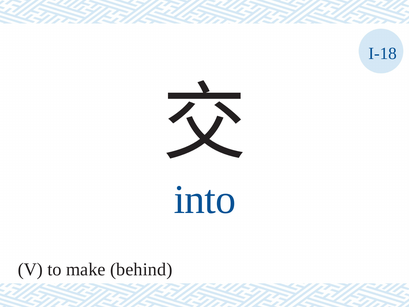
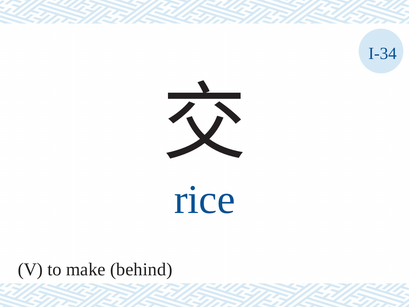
I-18: I-18 -> I-34 (383, 54)
into: into -> rice (205, 200)
